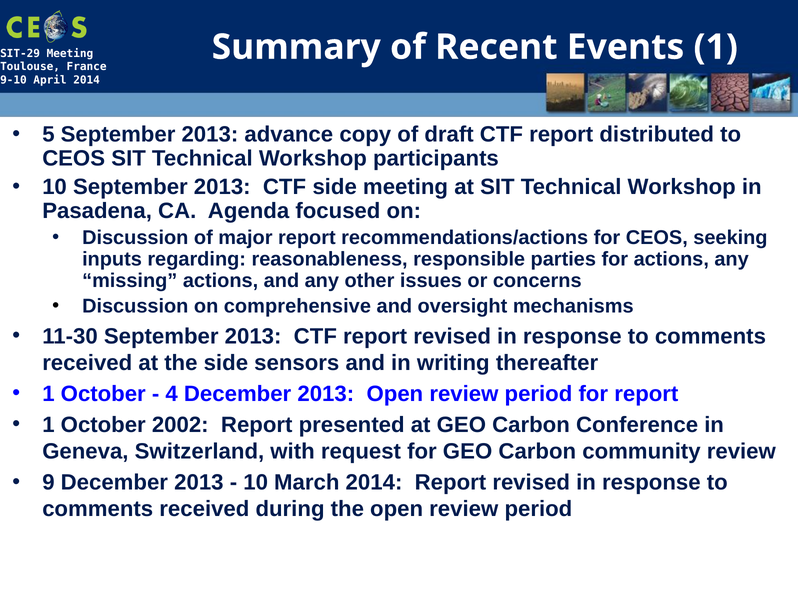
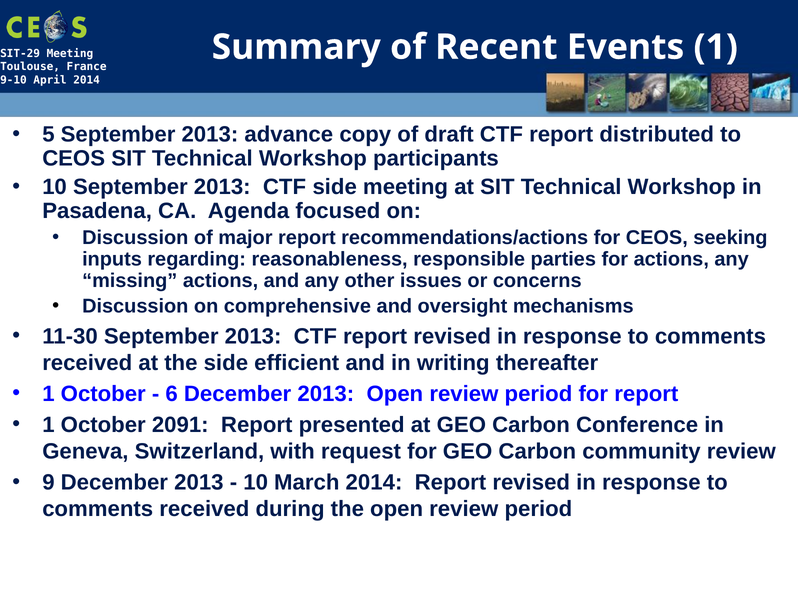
sensors: sensors -> efficient (297, 363)
4: 4 -> 6 (172, 394)
2002: 2002 -> 2091 (180, 425)
